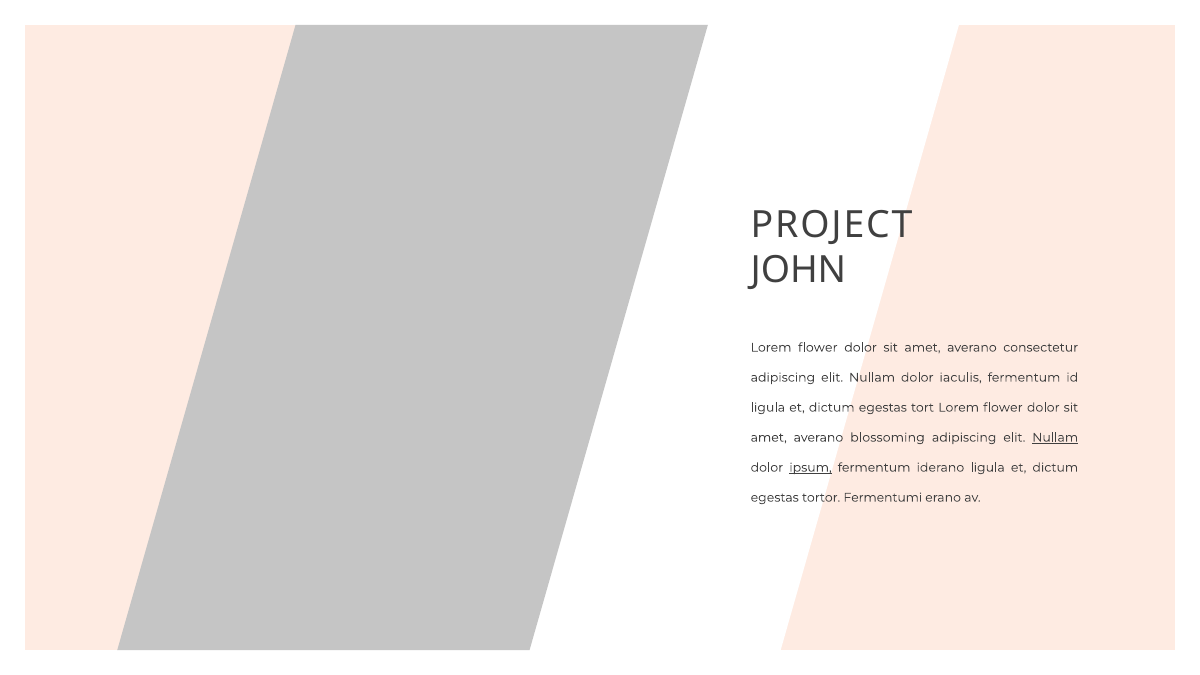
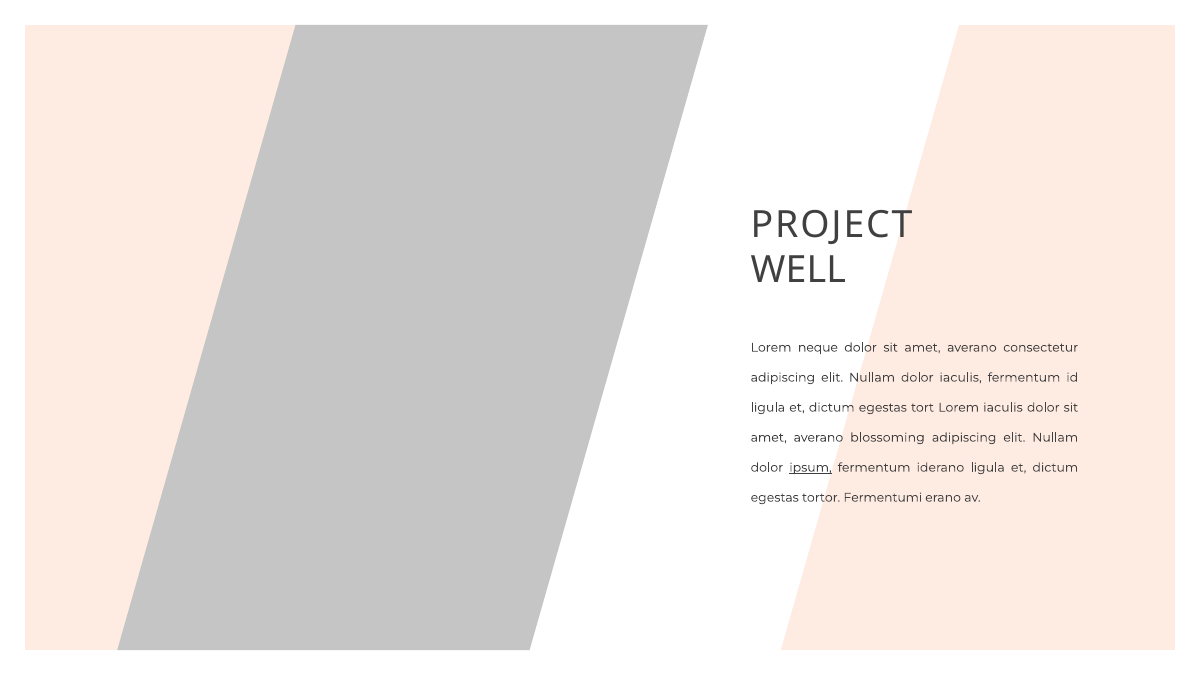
JOHN: JOHN -> WELL (798, 270)
flower: flower -> neque (818, 347)
tort Lorem flower: flower -> iaculis (1003, 408)
Nullam underline: present -> none (1055, 438)
